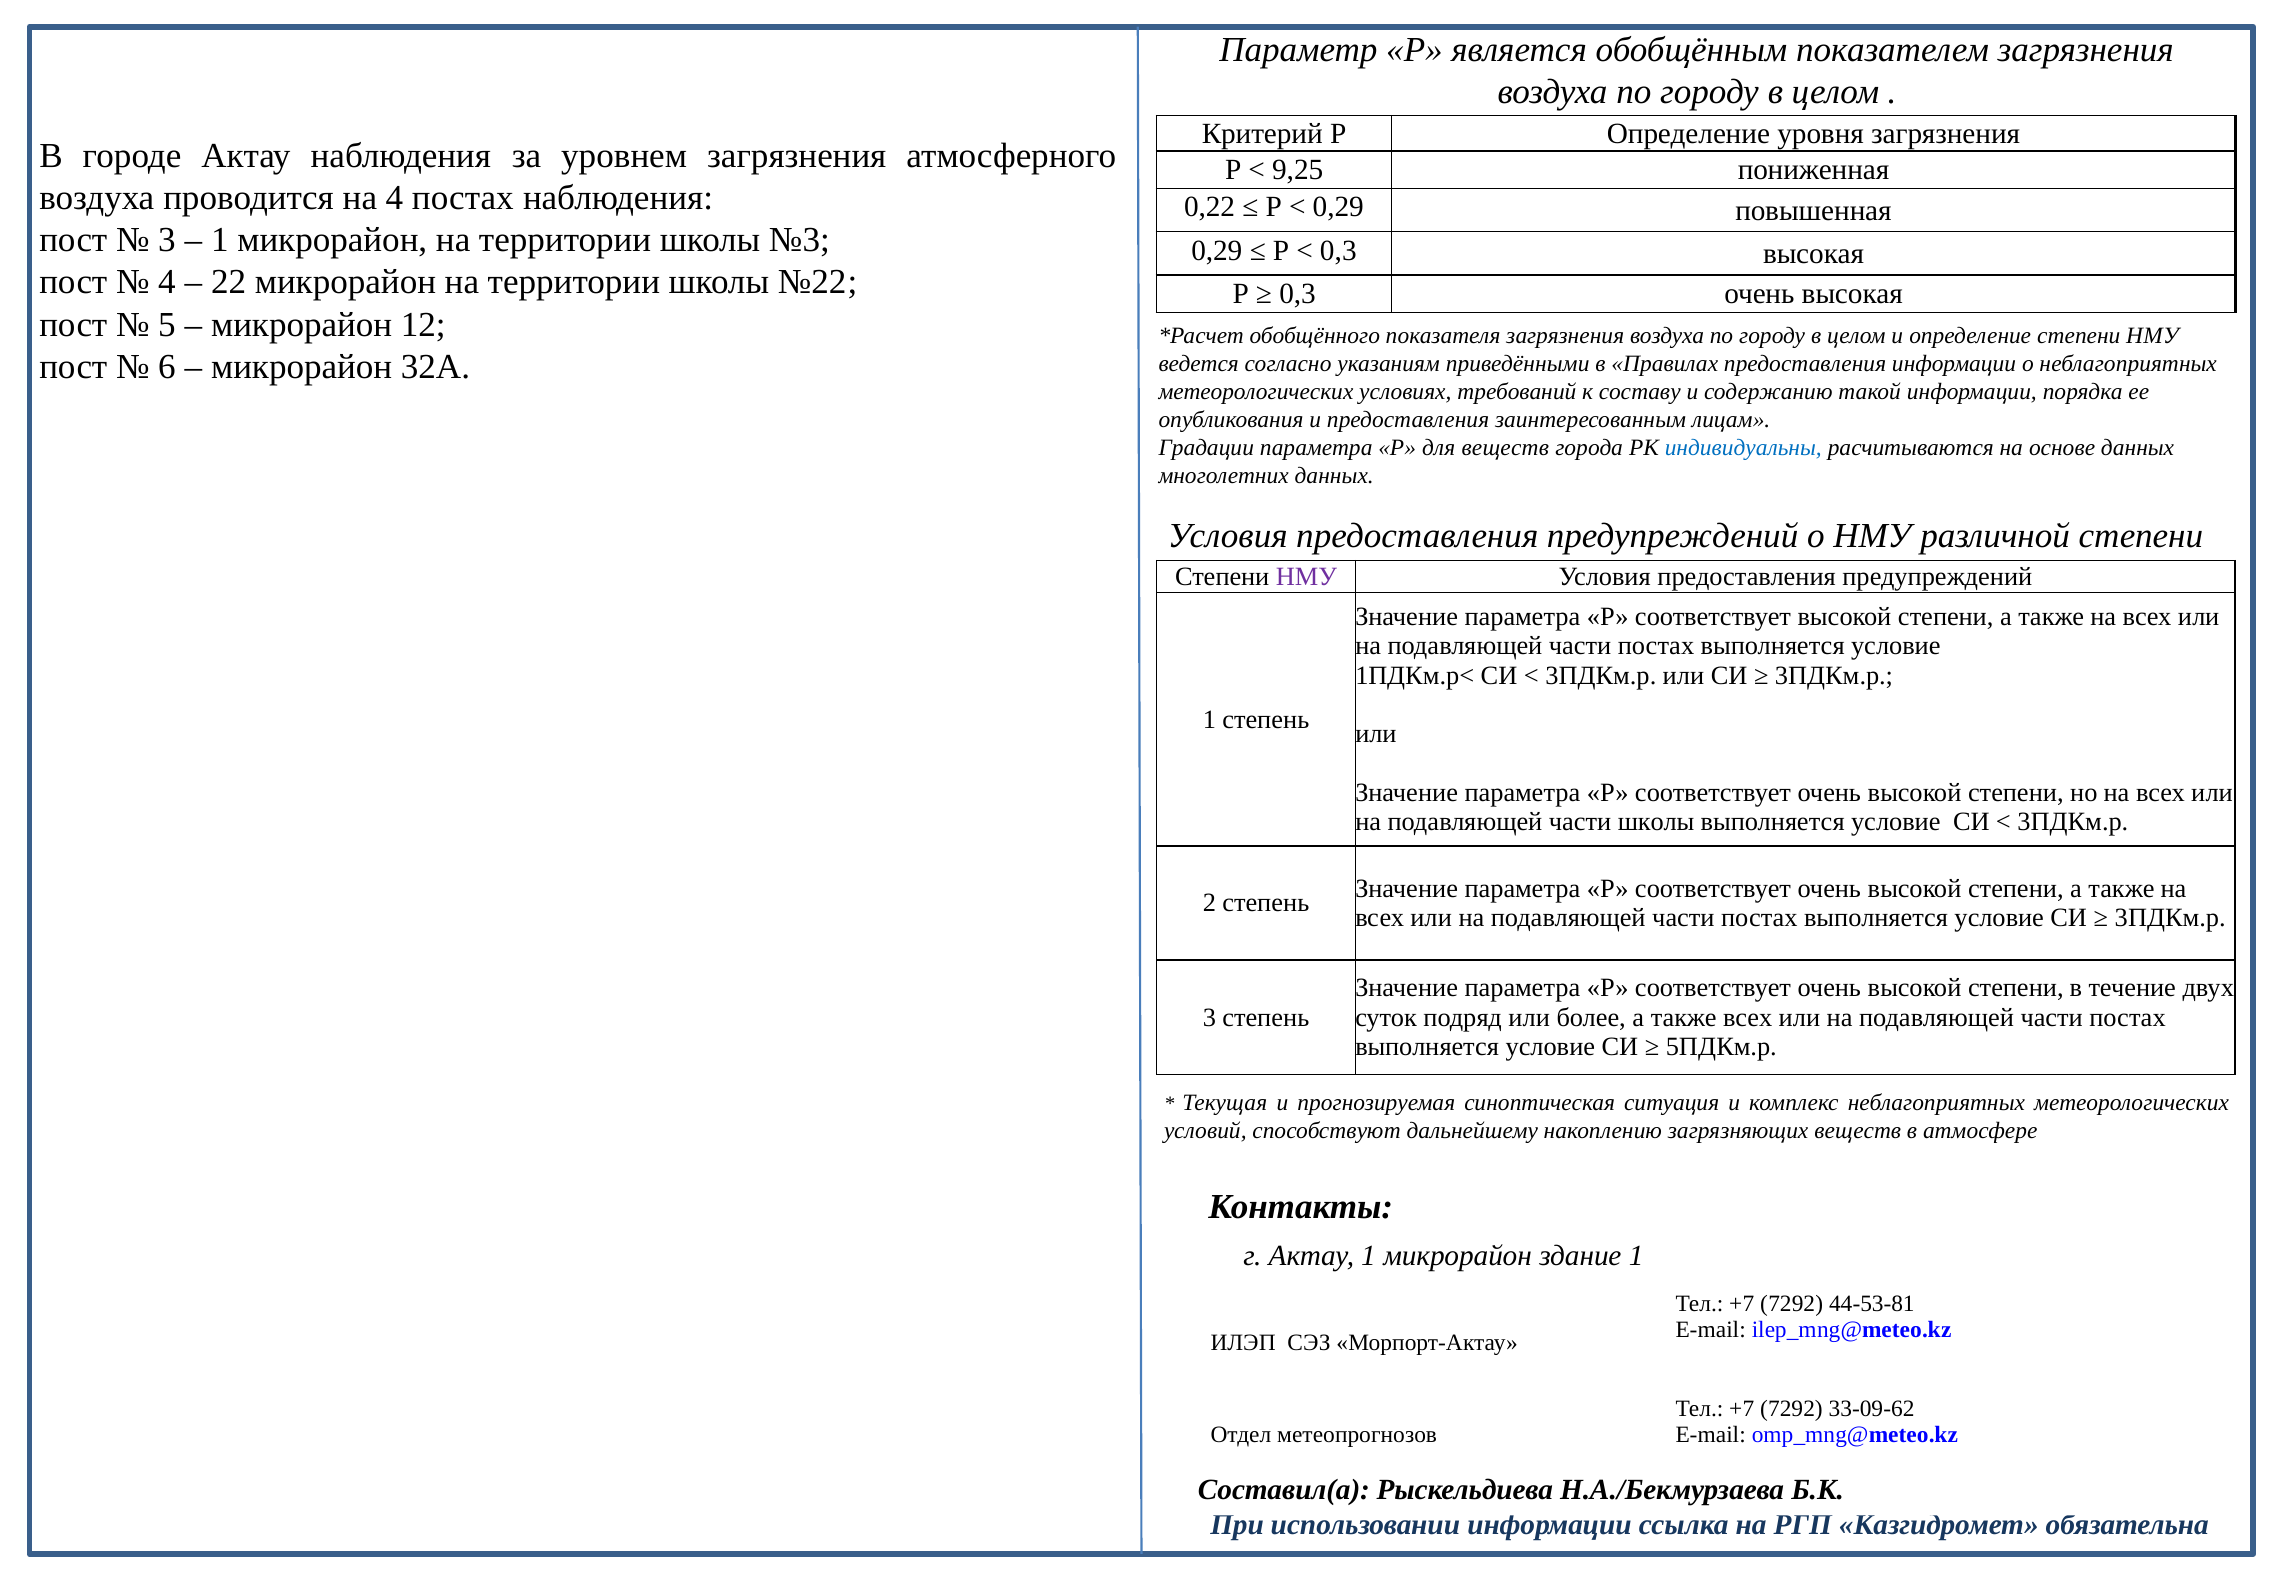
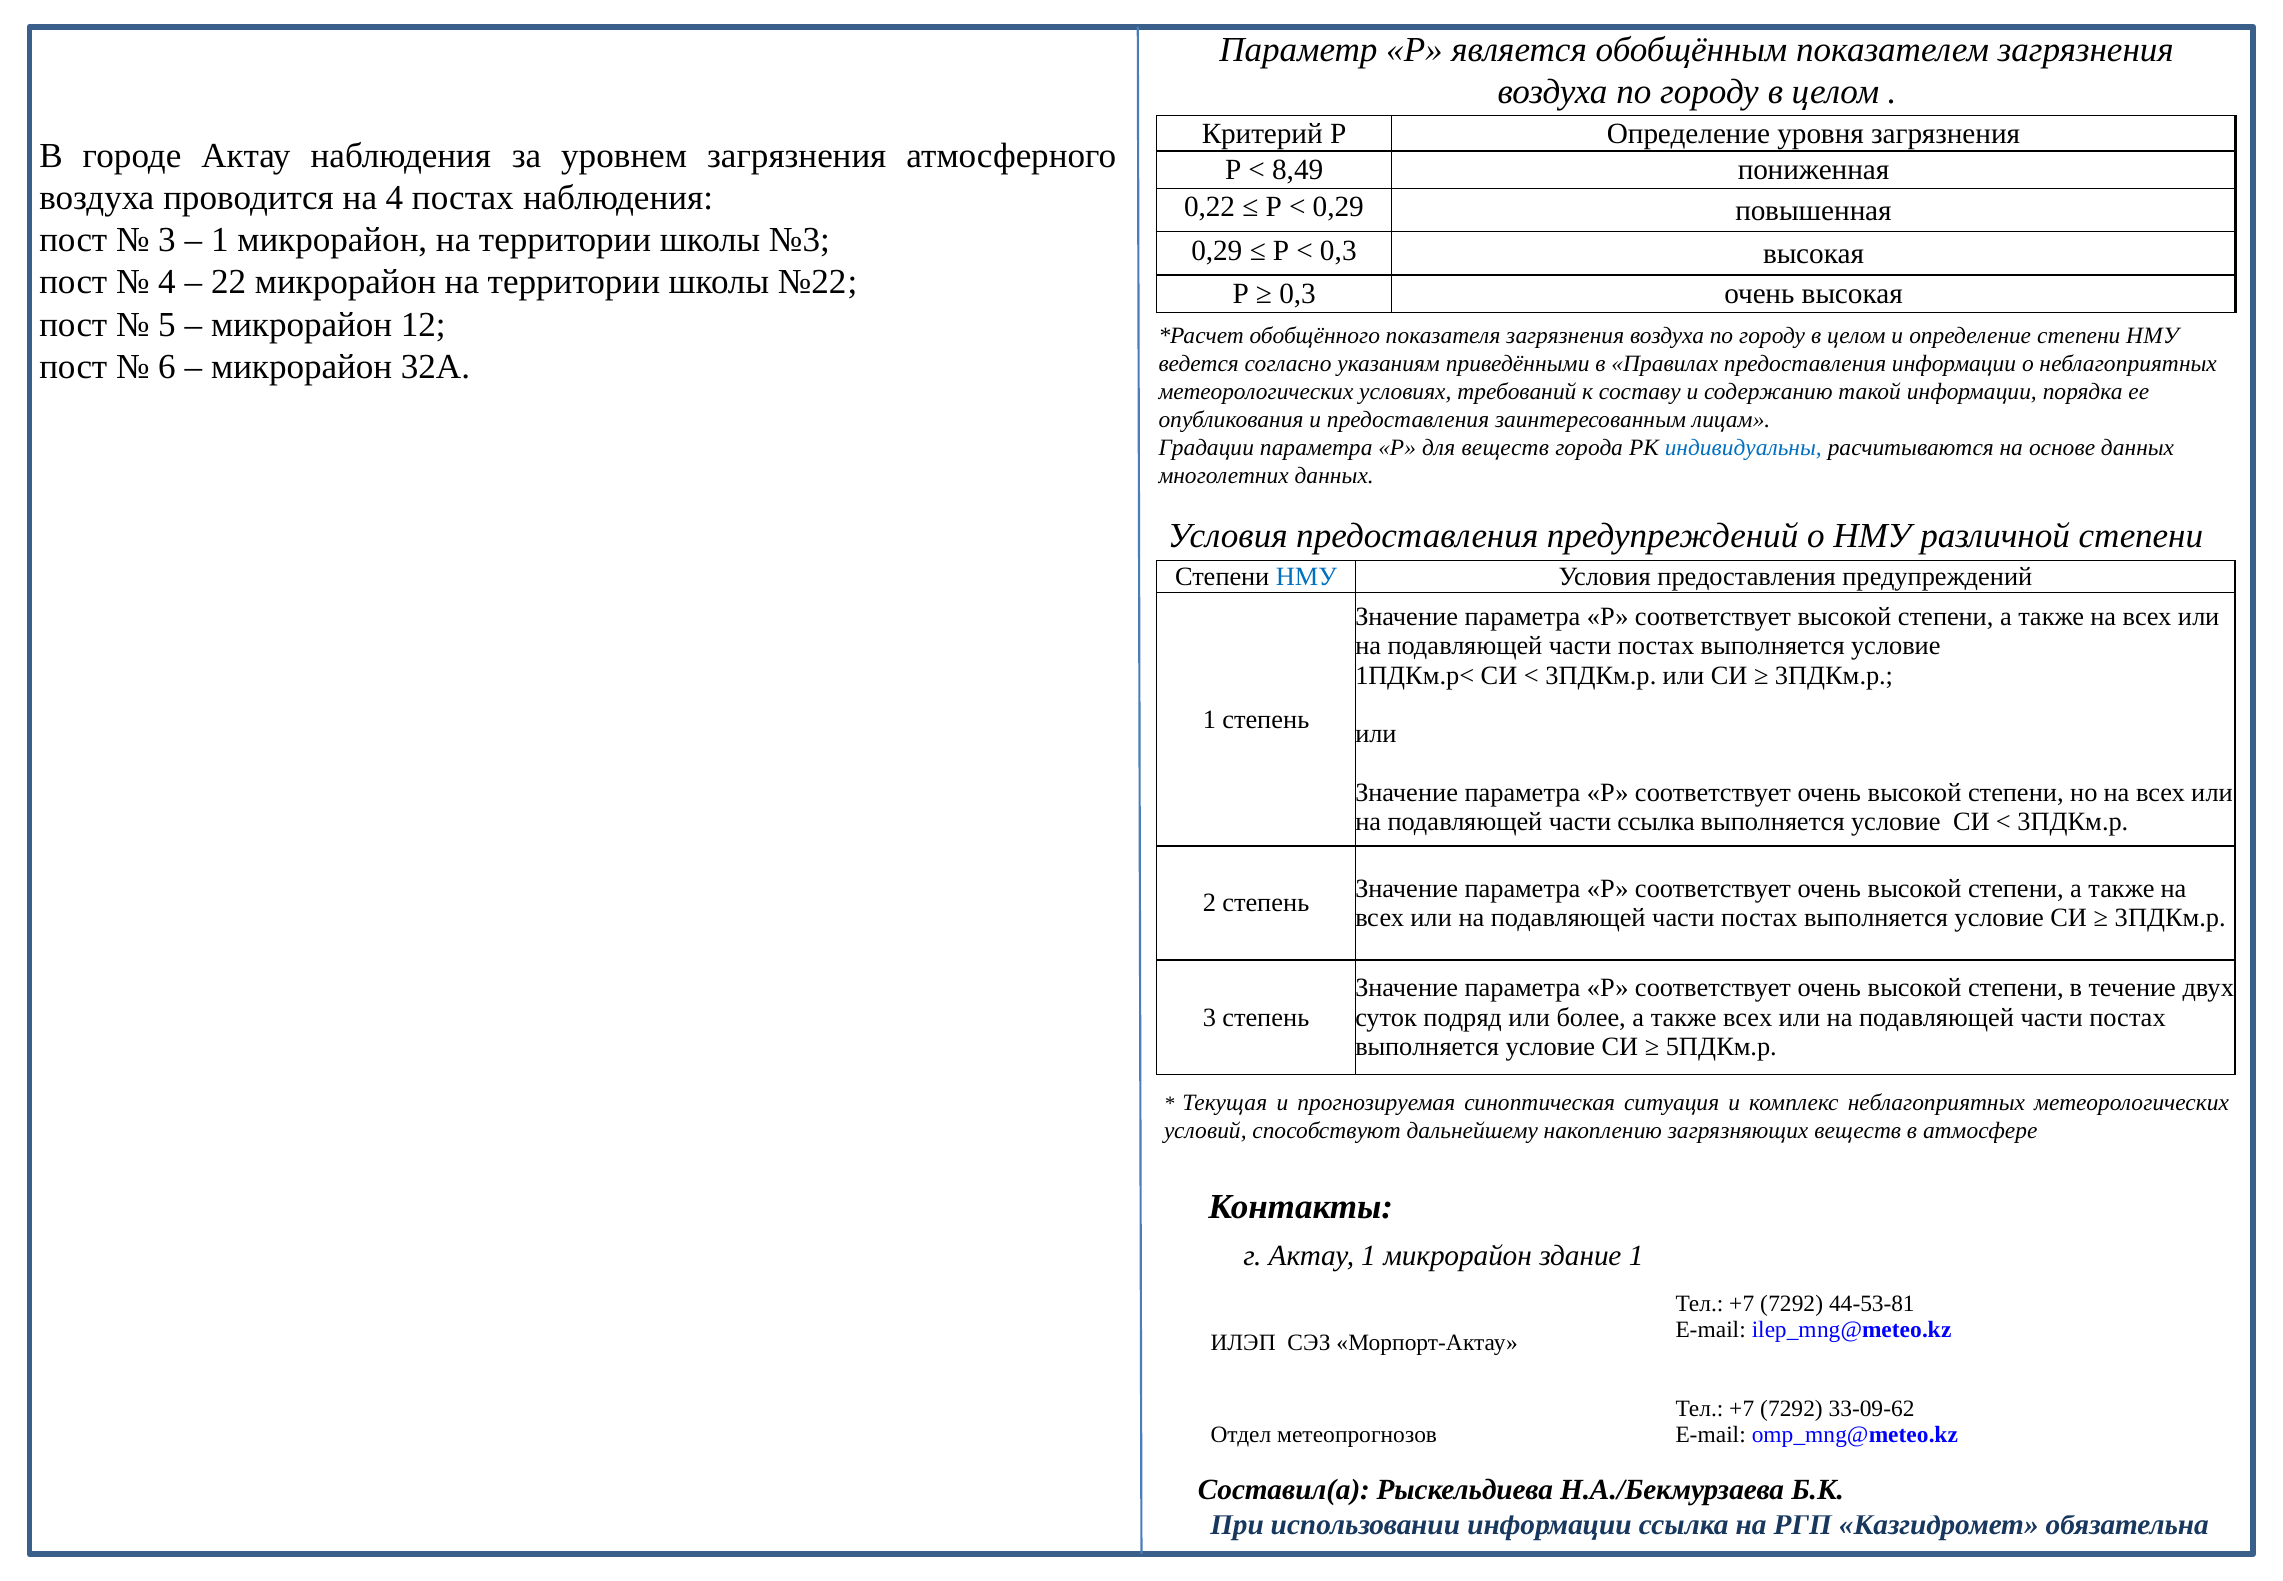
9,25: 9,25 -> 8,49 (1298, 169)
НМУ colour: purple -> blue (1307, 576)
части школы: школы -> ссылка (1656, 821)
